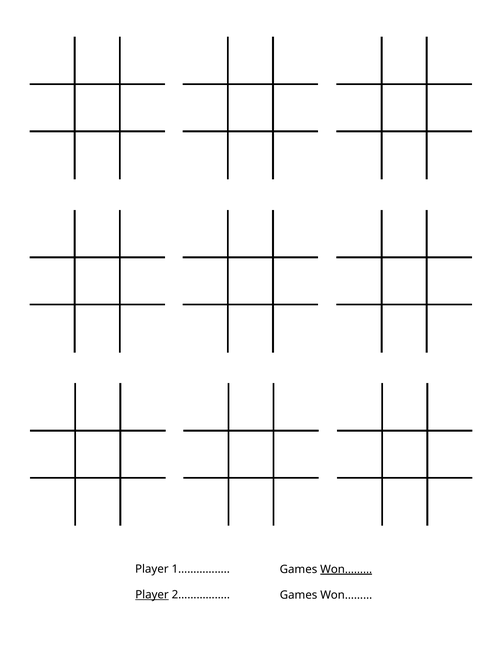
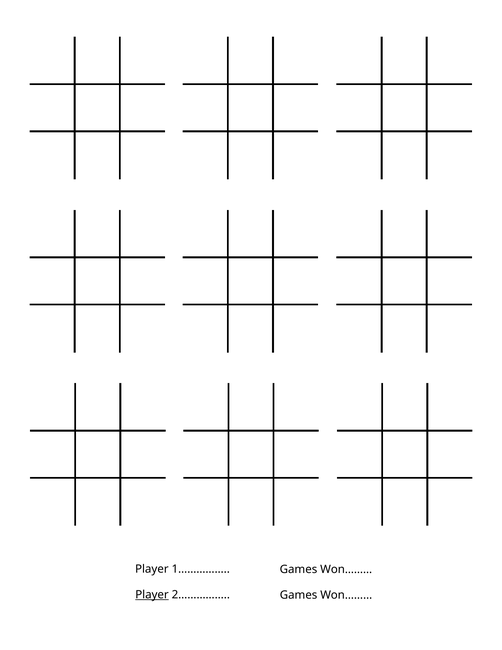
Won……… underline: present -> none (346, 569)
